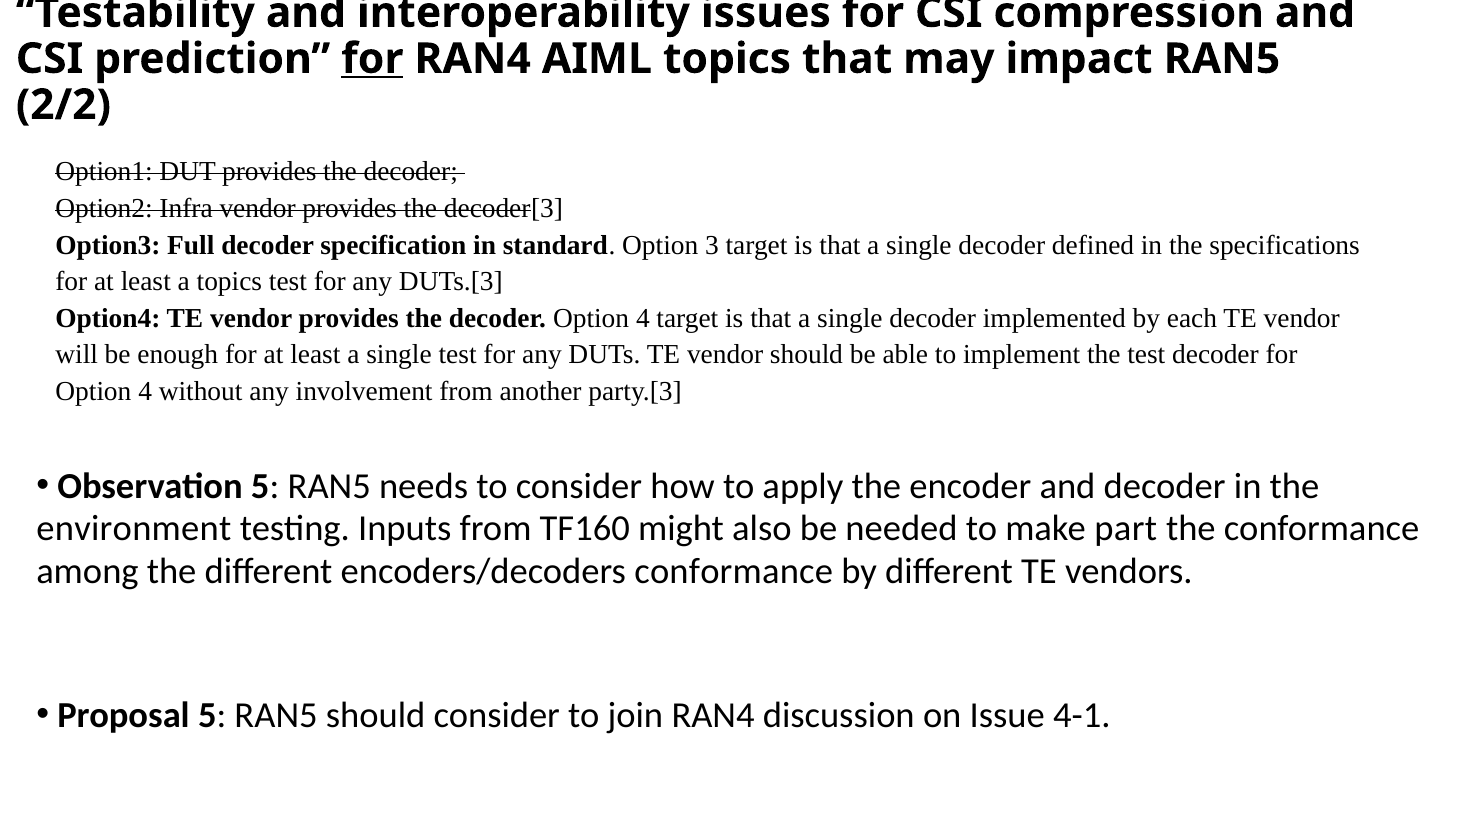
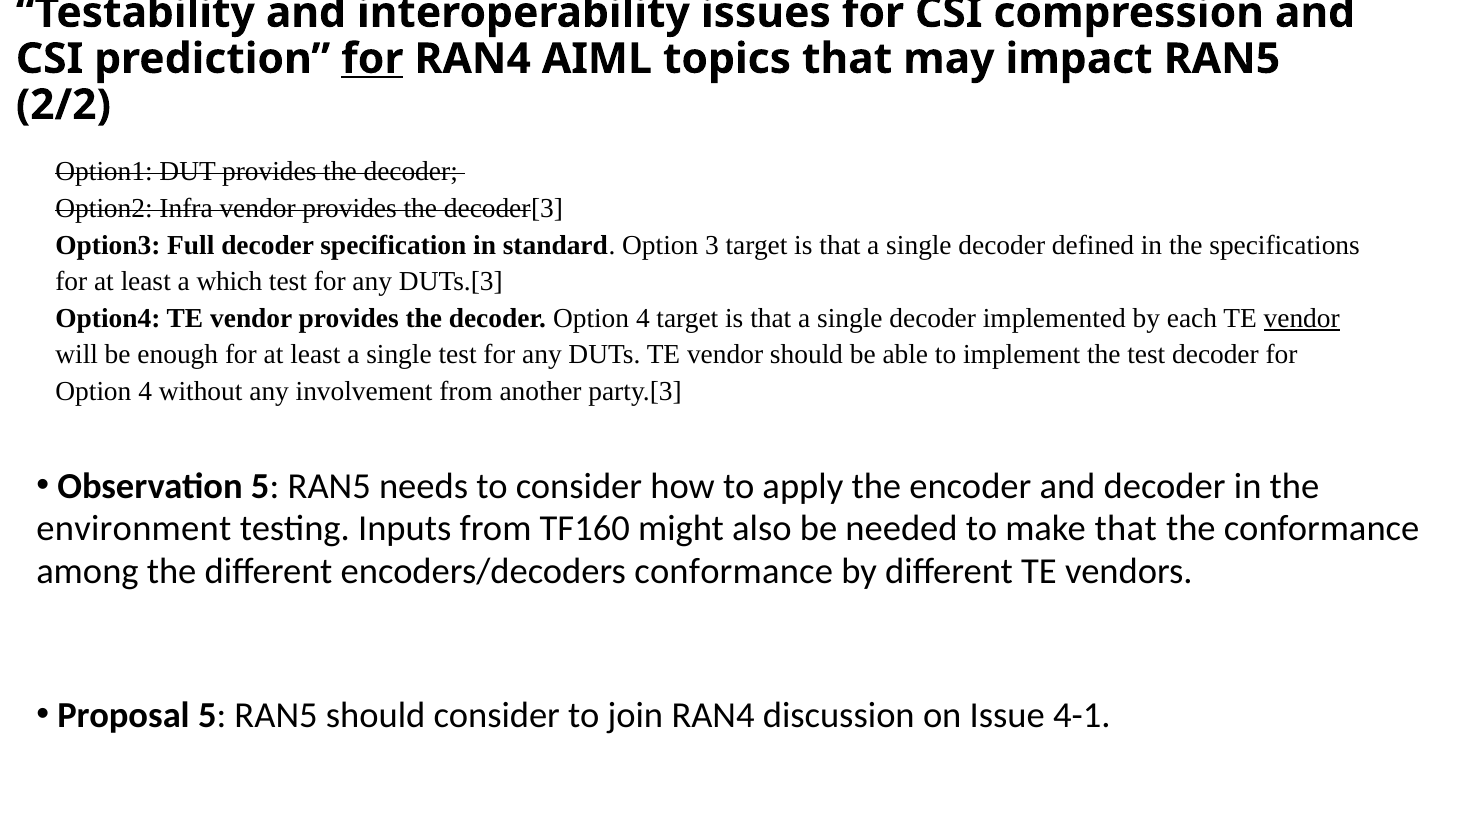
a topics: topics -> which (230, 281)
vendor underline: none -> present (1302, 318)
make part: part -> that (1126, 529)
